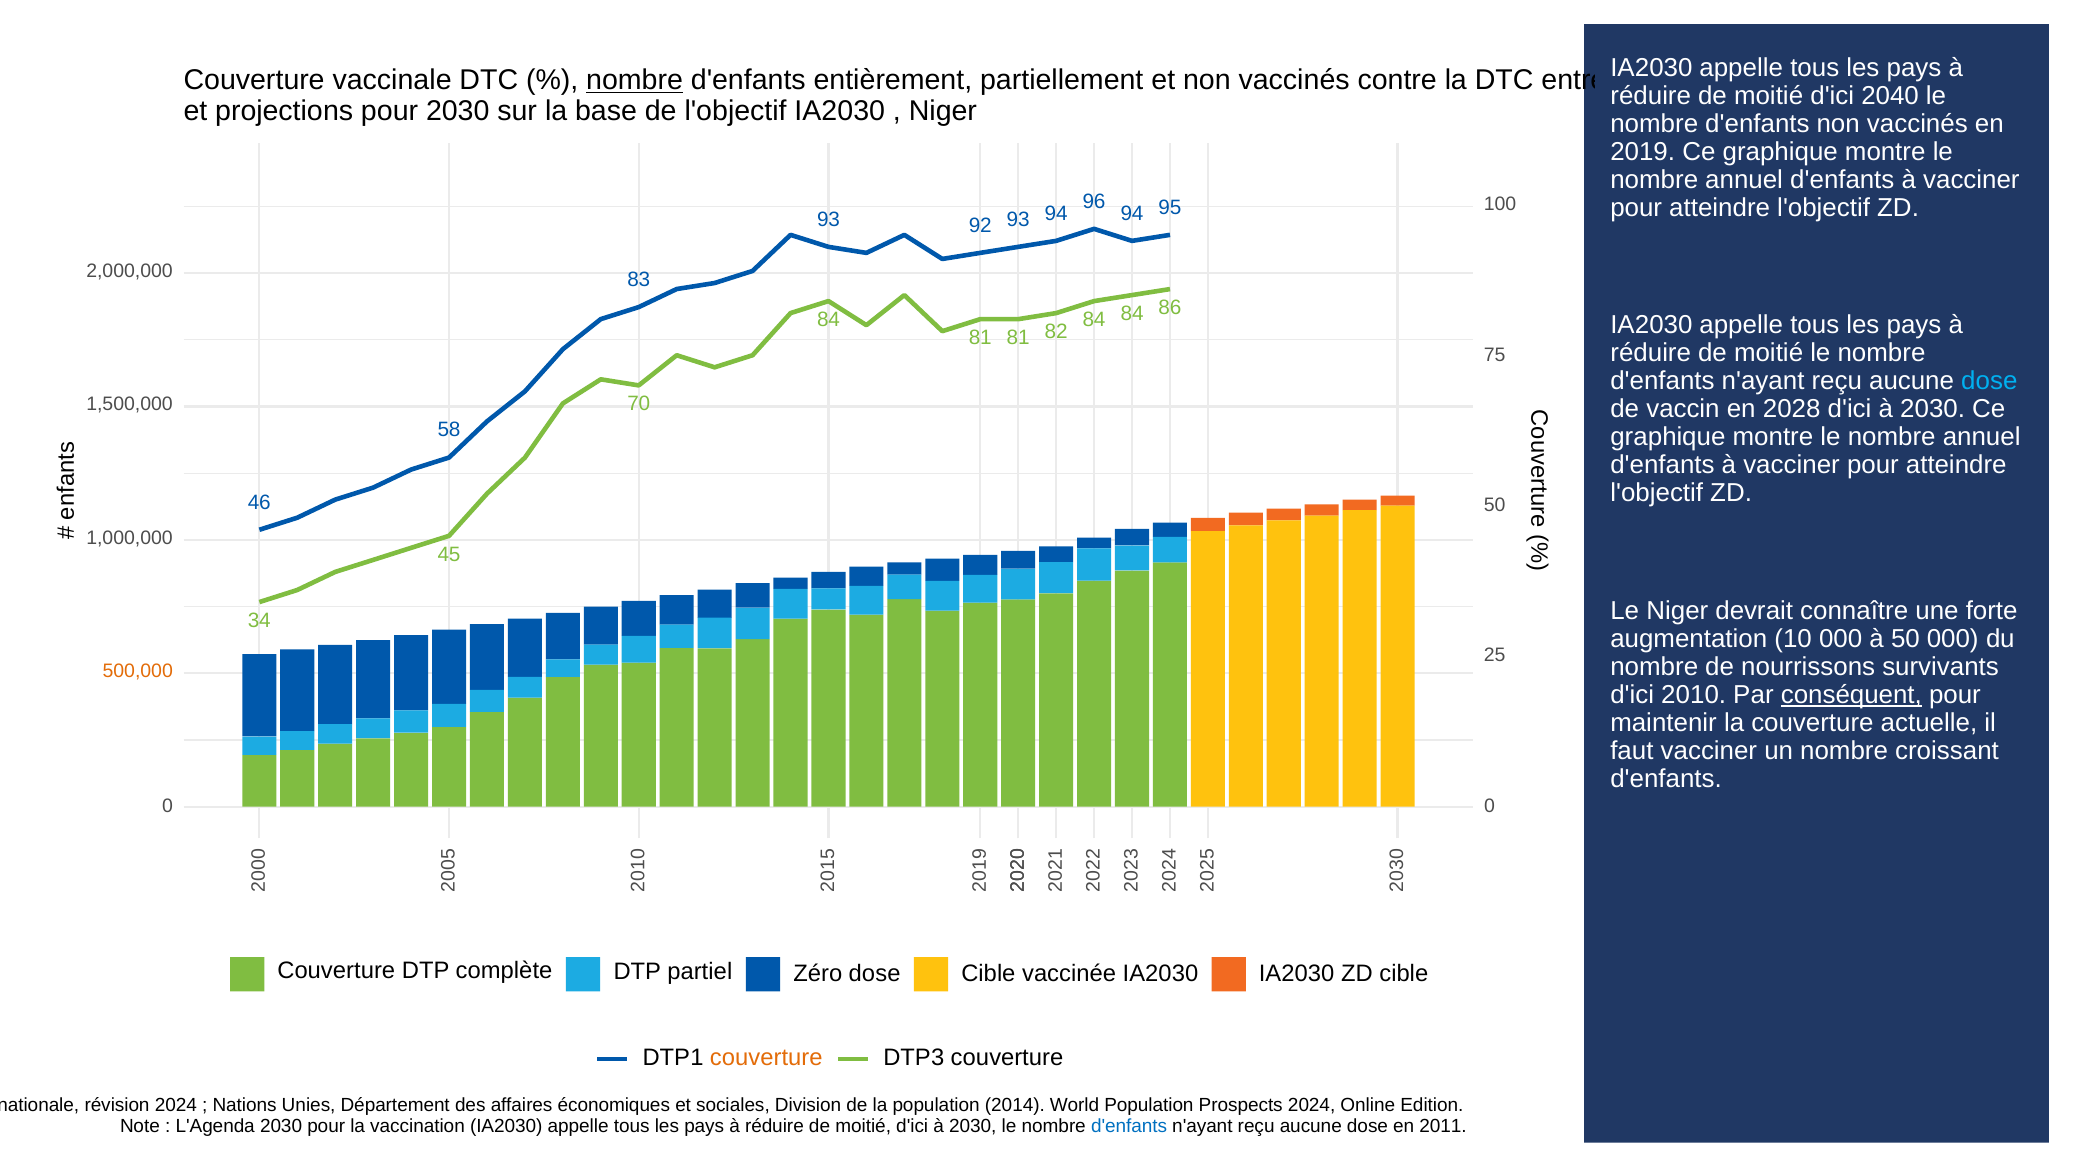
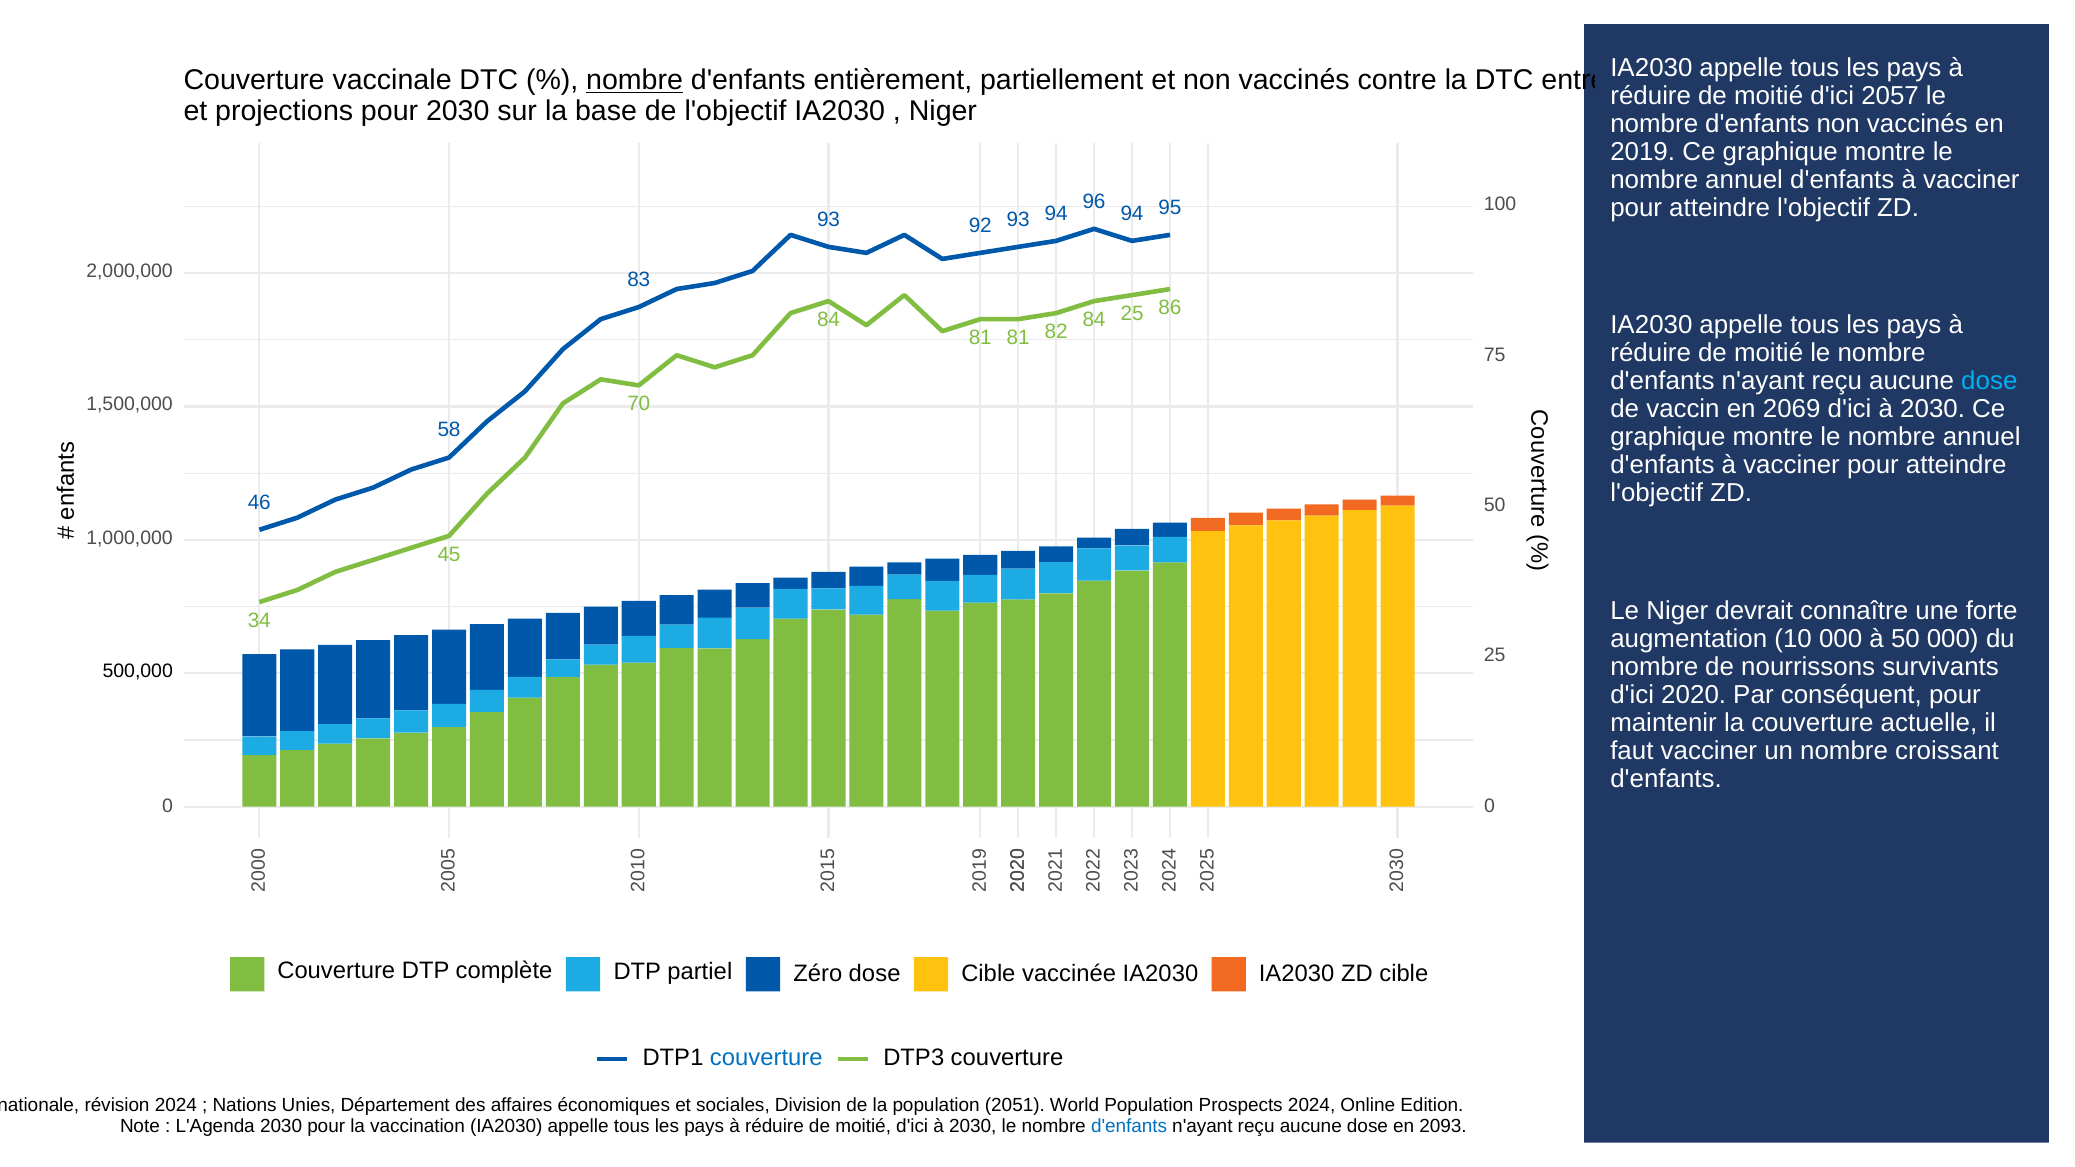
2040: 2040 -> 2057 (1890, 96)
84 84: 84 -> 25 (1132, 314)
2028: 2028 -> 2069 (1792, 409)
500,000 colour: orange -> black (138, 671)
2010: 2010 -> 2020 (1694, 695)
conséquent underline: present -> none (1851, 695)
couverture colour: orange -> blue (766, 1058)
2014: 2014 -> 2051 (1015, 1106)
2011: 2011 -> 2093 (1443, 1126)
